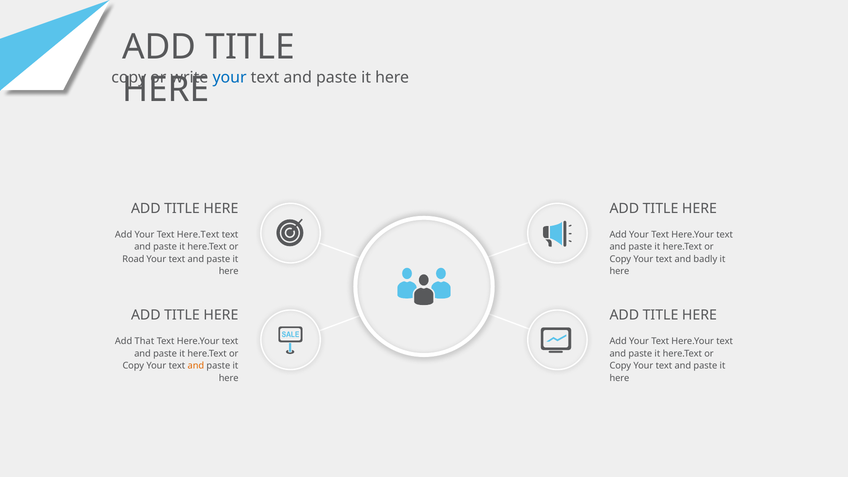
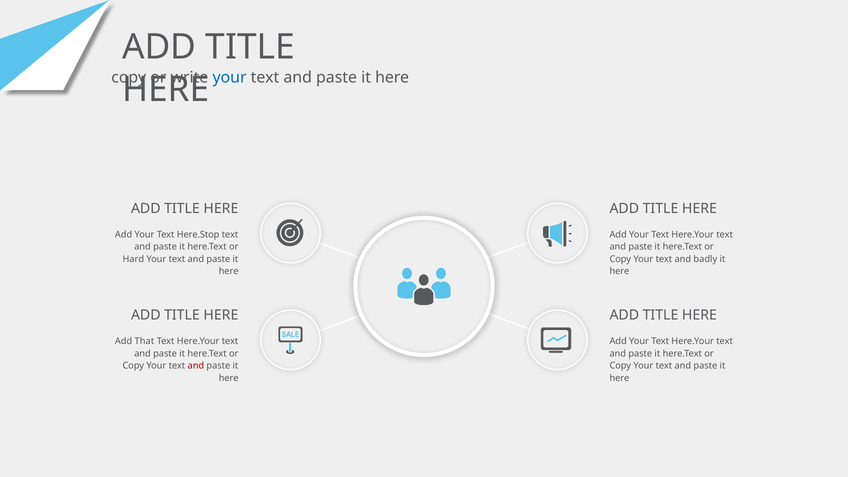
Text Here.Text: Here.Text -> Here.Stop (198, 235)
Road: Road -> Hard (133, 259)
and colour: orange -> red (196, 366)
